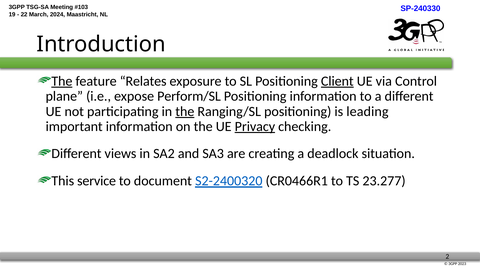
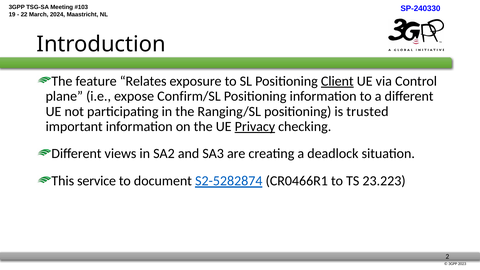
The underline: present -> none (62, 81)
Perform/SL: Perform/SL -> Confirm/SL (189, 96)
the underline: present -> none (185, 111)
leading: leading -> trusted (367, 111)
S2-2400320: S2-2400320 -> S2-5282874 (229, 181)
23.277: 23.277 -> 23.223 (384, 181)
